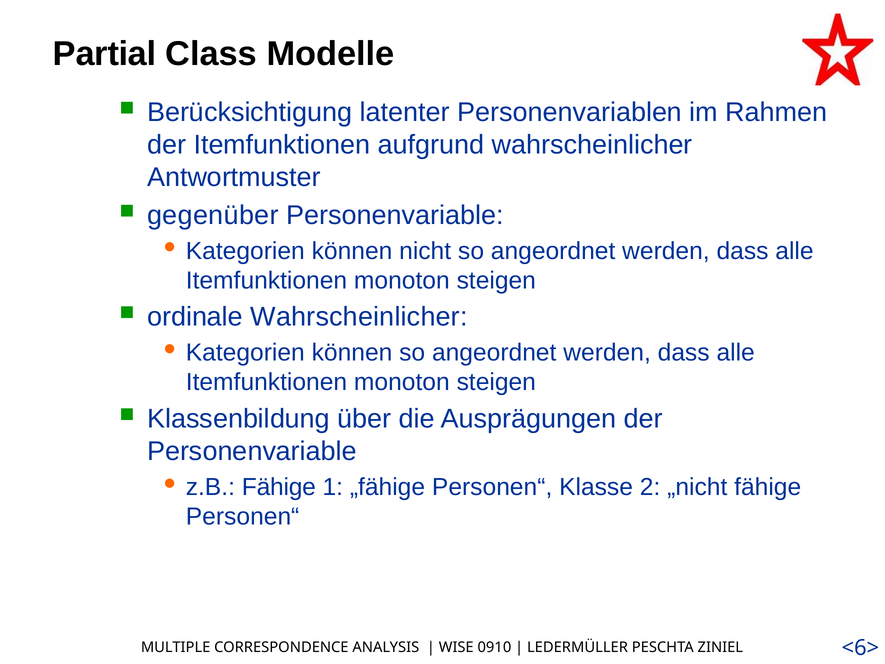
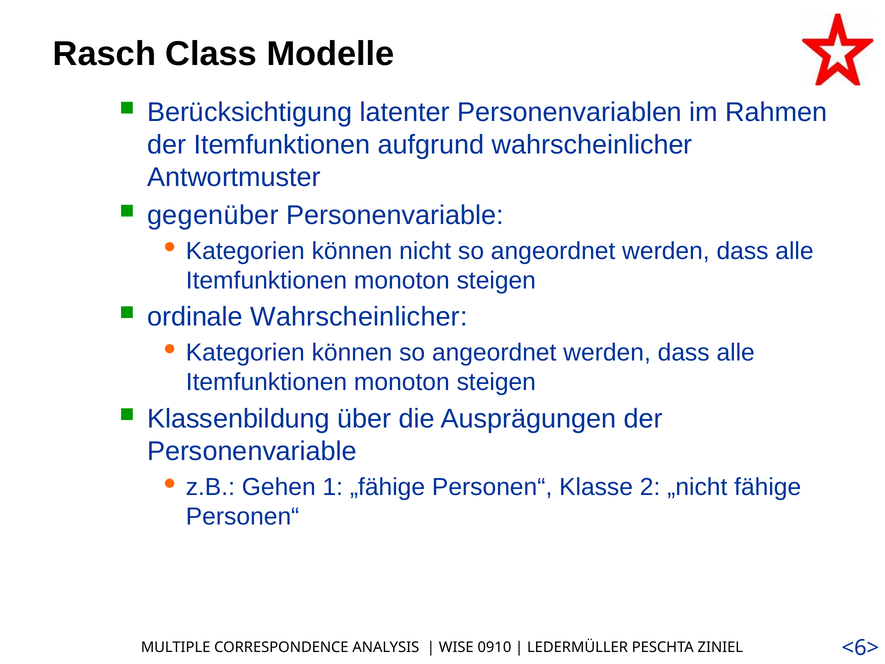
Partial: Partial -> Rasch (104, 54)
z.B Fähige: Fähige -> Gehen (279, 487)
